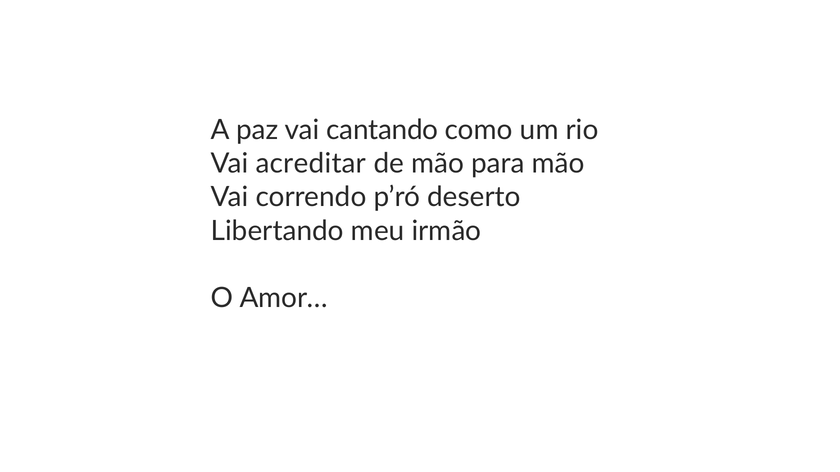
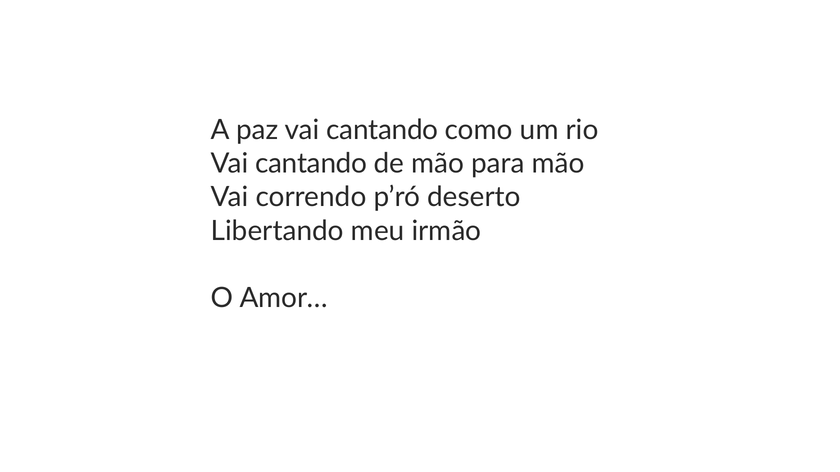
acreditar: acreditar -> cantando (311, 164)
